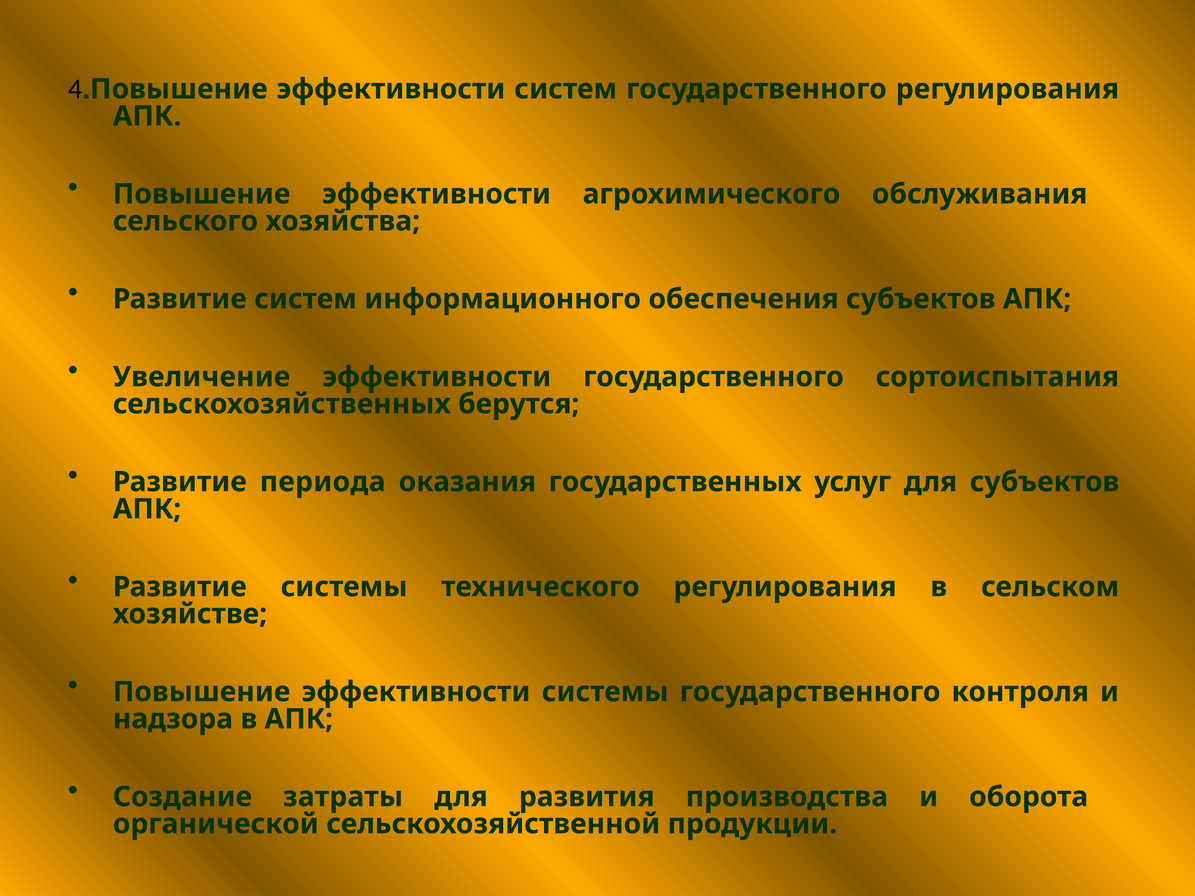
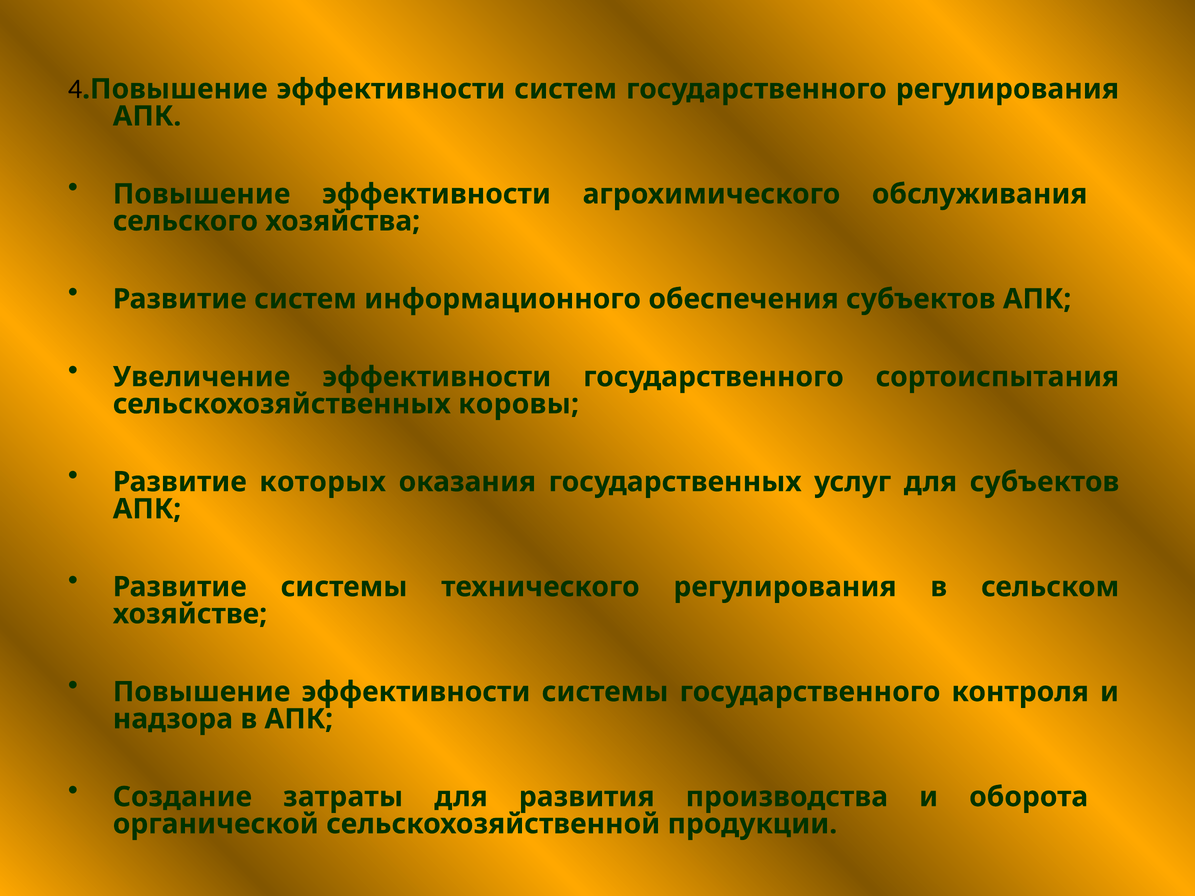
берутся: берутся -> коровы (519, 404)
периода: периода -> которых (323, 482)
